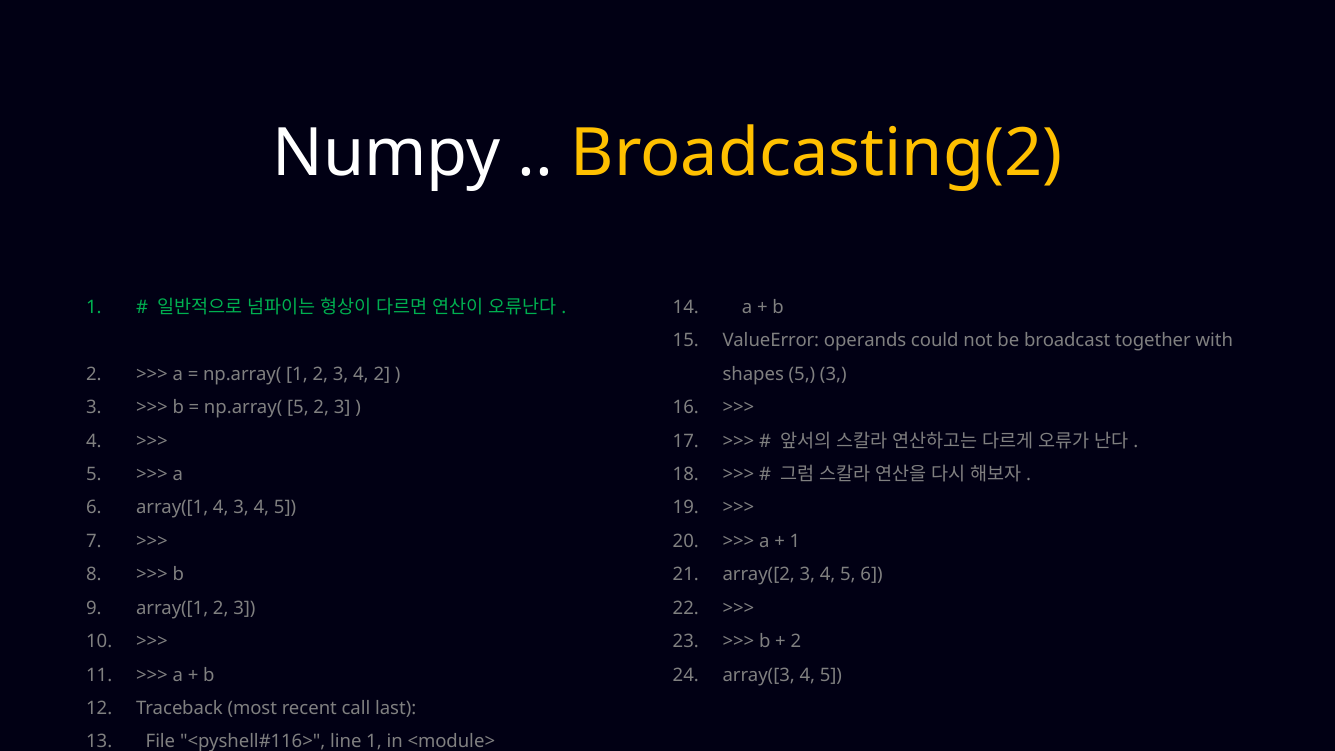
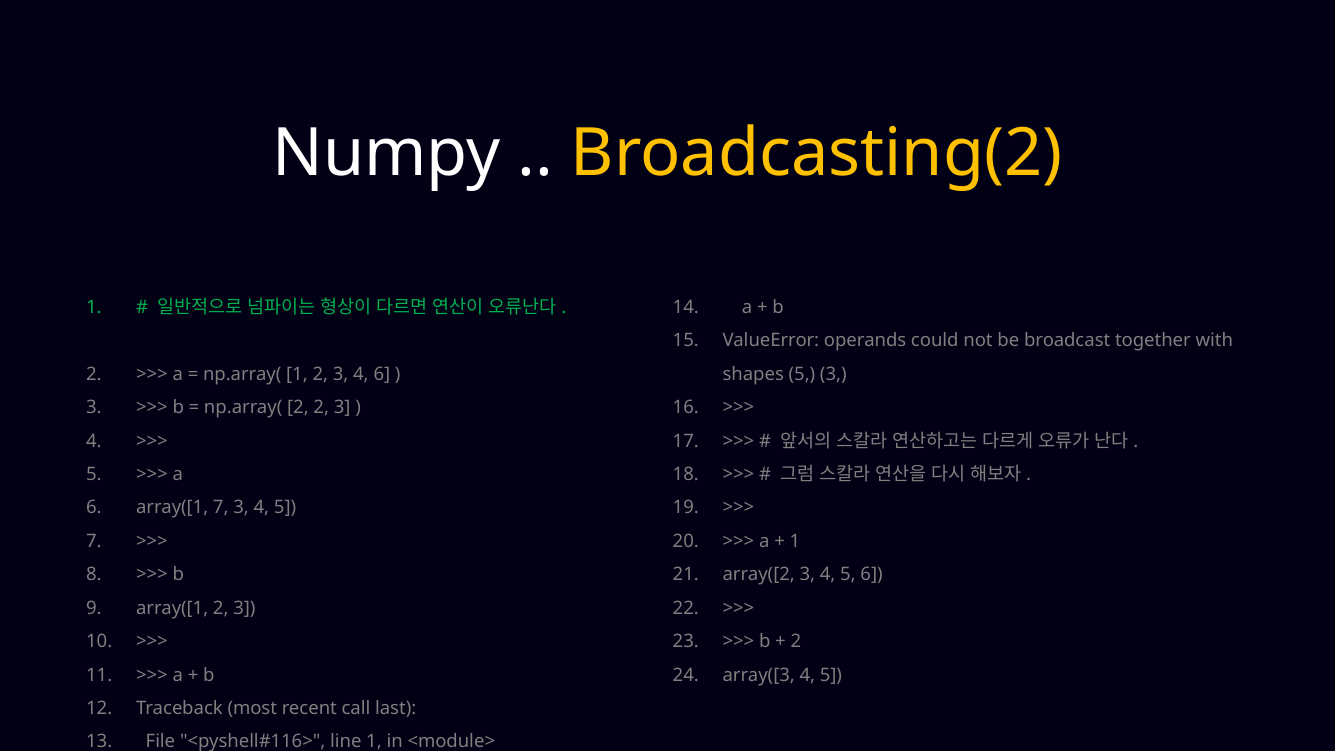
4 2: 2 -> 6 (382, 374)
np.array( 5: 5 -> 2 (298, 407)
array([1 4: 4 -> 7 (221, 508)
